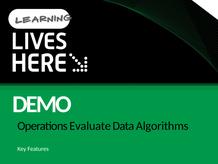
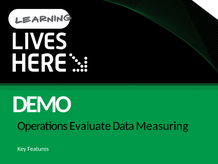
Algorithms: Algorithms -> Measuring (162, 125)
